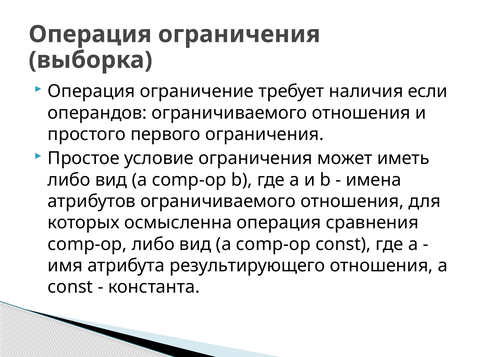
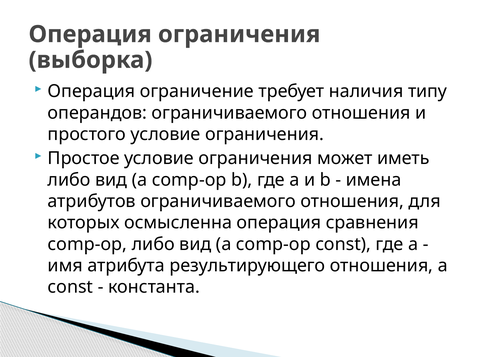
если: если -> типу (428, 92)
простого первого: первого -> условие (165, 135)
